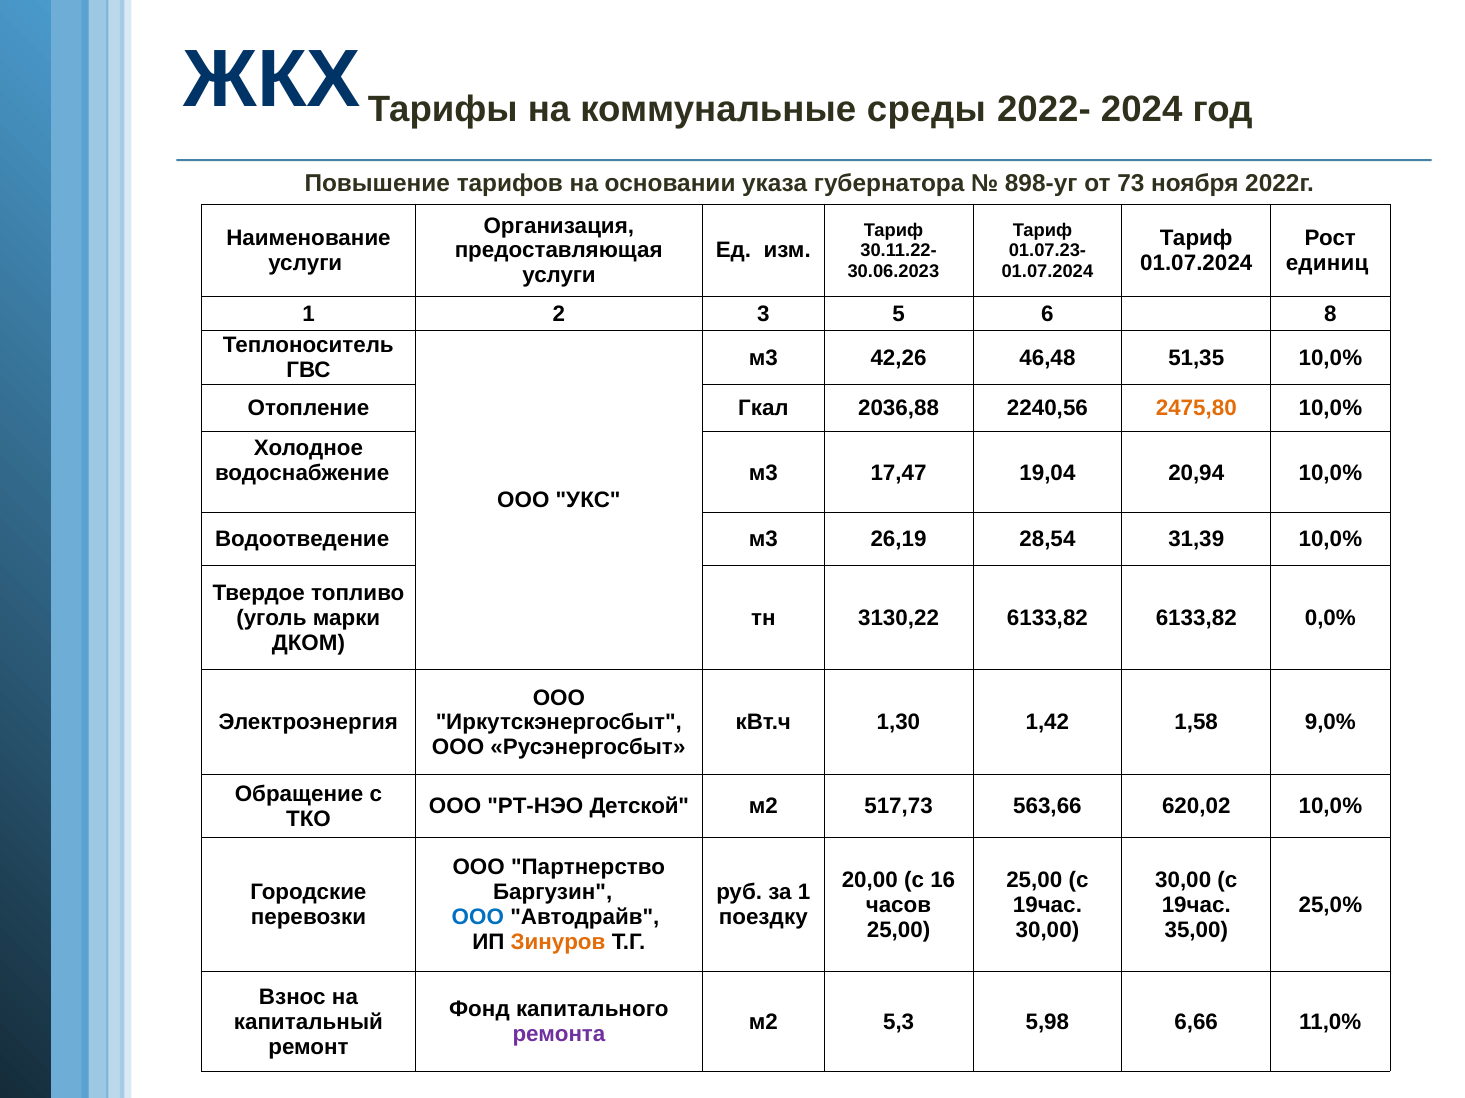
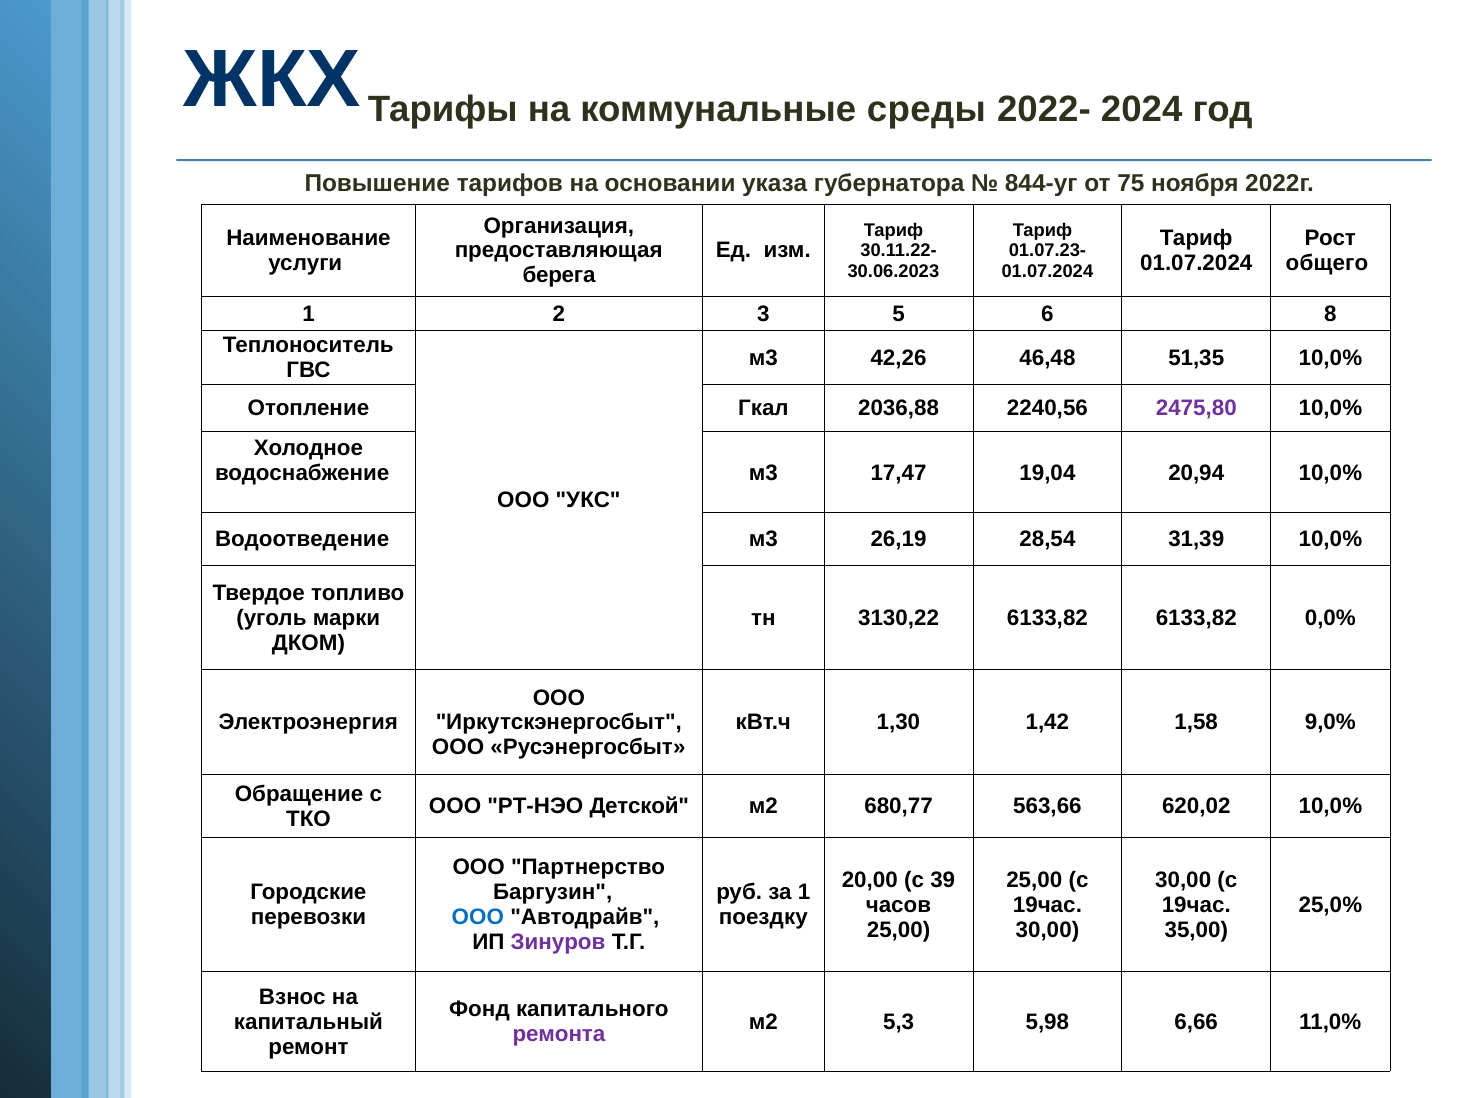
898-уг: 898-уг -> 844-уг (1041, 183)
73: 73 -> 75 (1131, 183)
единиц: единиц -> общего (1327, 263)
услуги: услуги -> берега (559, 276)
2475,80 colour: orange -> purple (1196, 409)
517,73: 517,73 -> 680,77 (899, 807)
16: 16 -> 39 (943, 881)
Зинуров colour: orange -> purple (558, 943)
